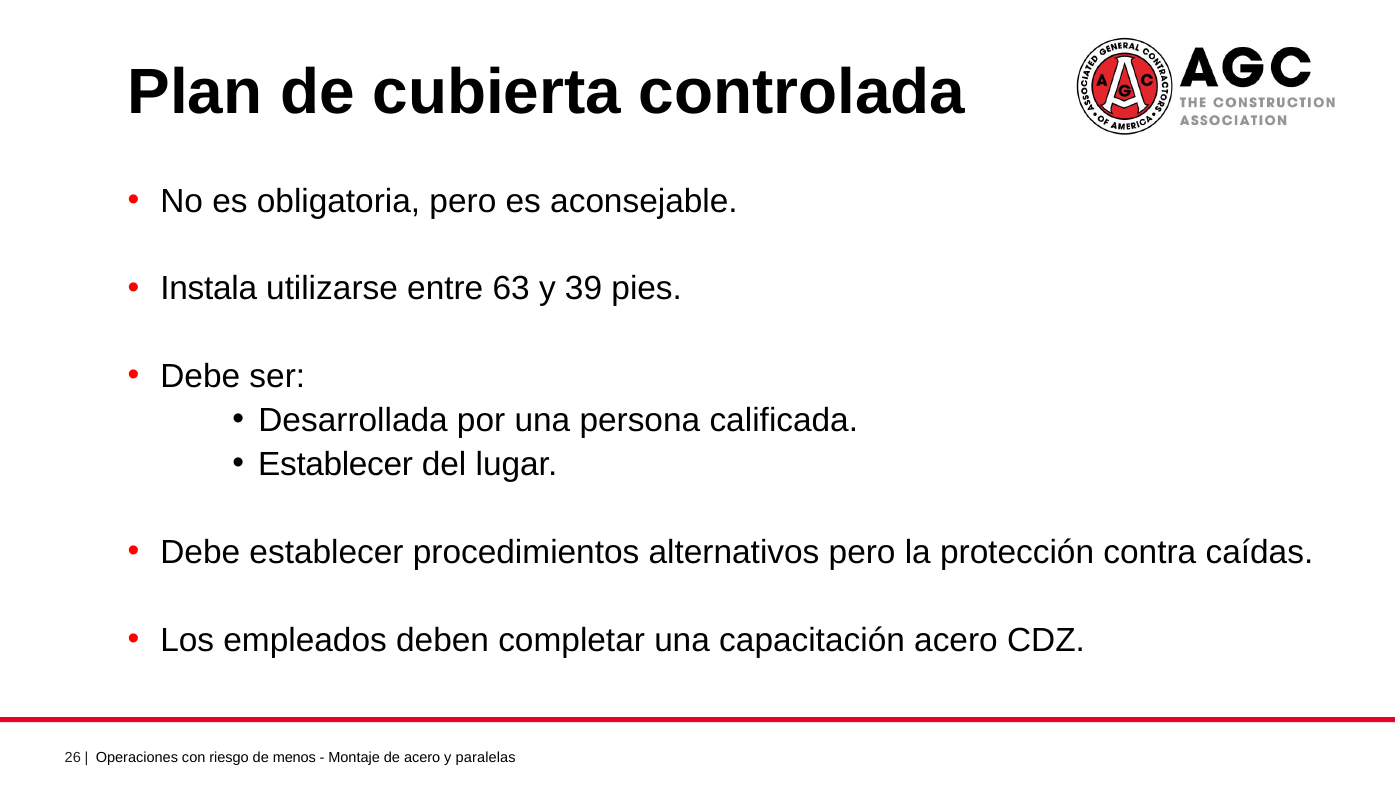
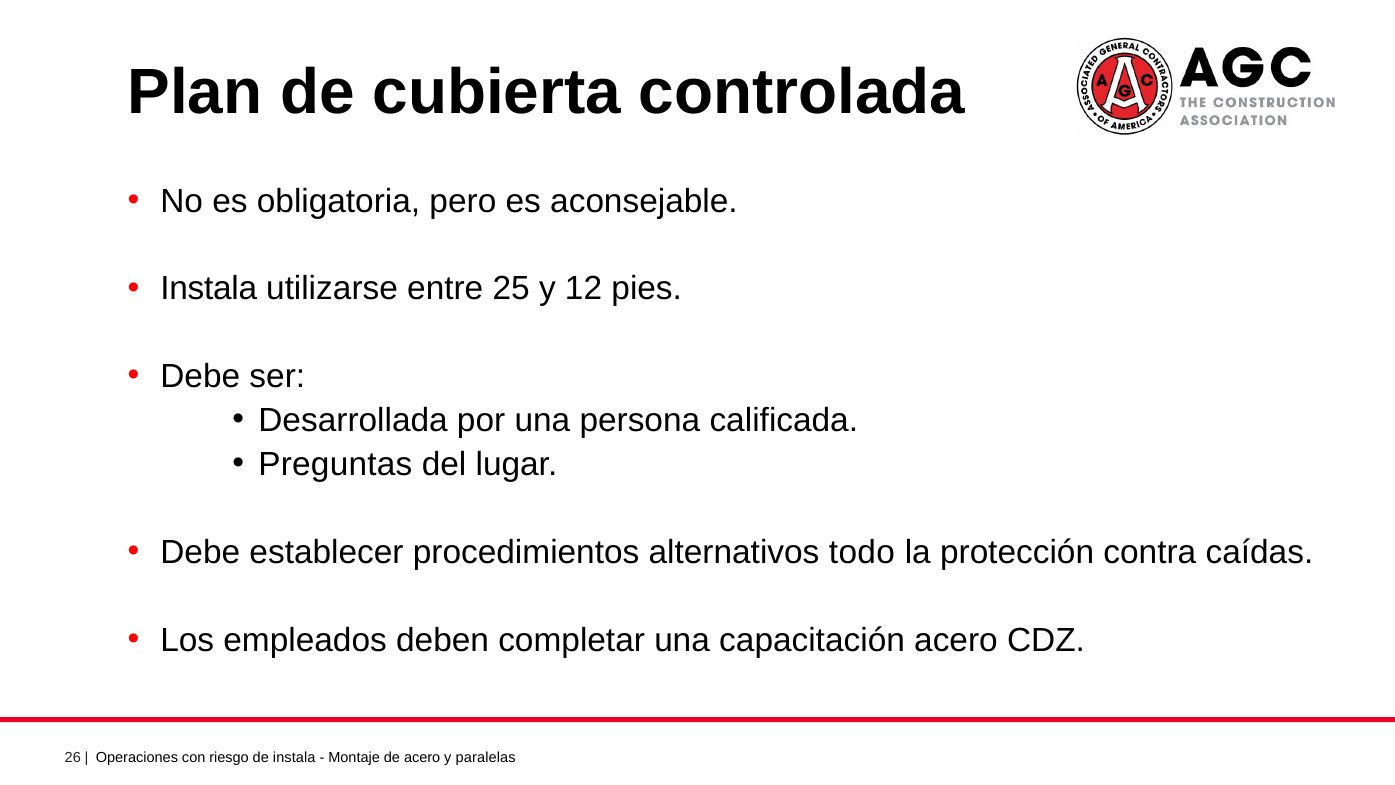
63: 63 -> 25 (511, 289)
39: 39 -> 12 (584, 289)
Establecer: Establecer -> Preguntas (335, 464)
alternativos pero: pero -> todo (862, 552)
de menos: menos -> instala (294, 757)
